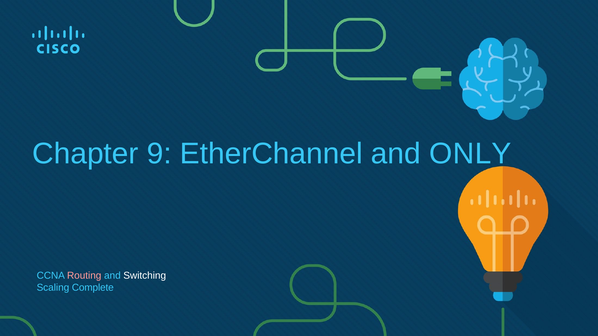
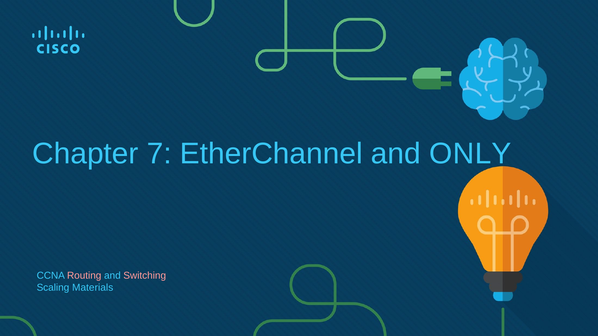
9: 9 -> 7 (159, 154)
Switching colour: white -> pink (145, 276)
Complete: Complete -> Materials (93, 288)
